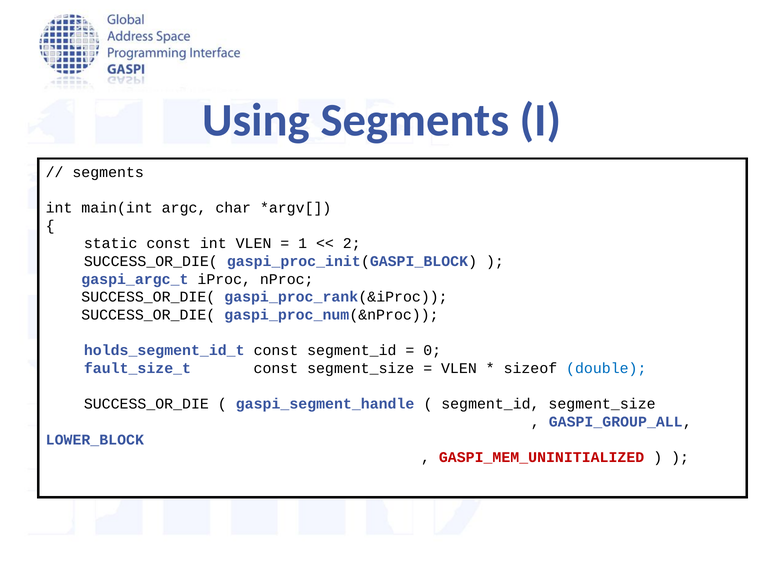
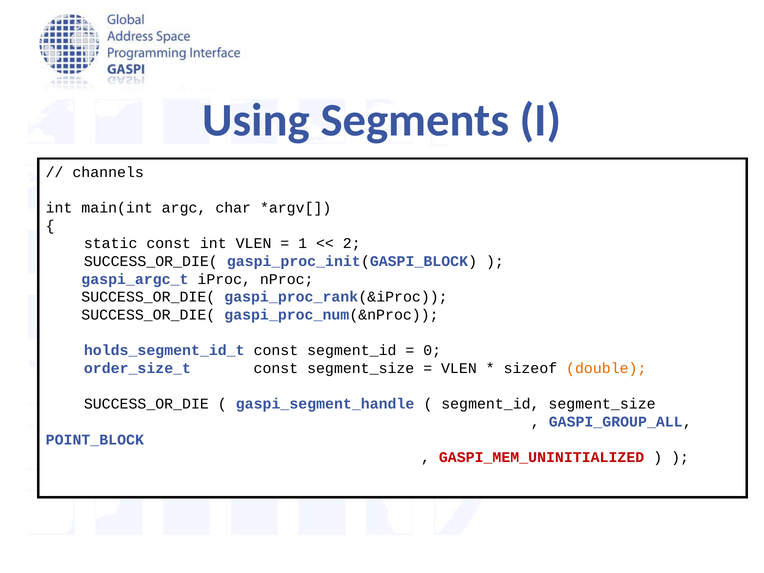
segments: segments -> channels (108, 172)
fault_size_t: fault_size_t -> order_size_t (137, 368)
double colour: blue -> orange (606, 368)
LOWER_BLOCK: LOWER_BLOCK -> POINT_BLOCK (95, 440)
